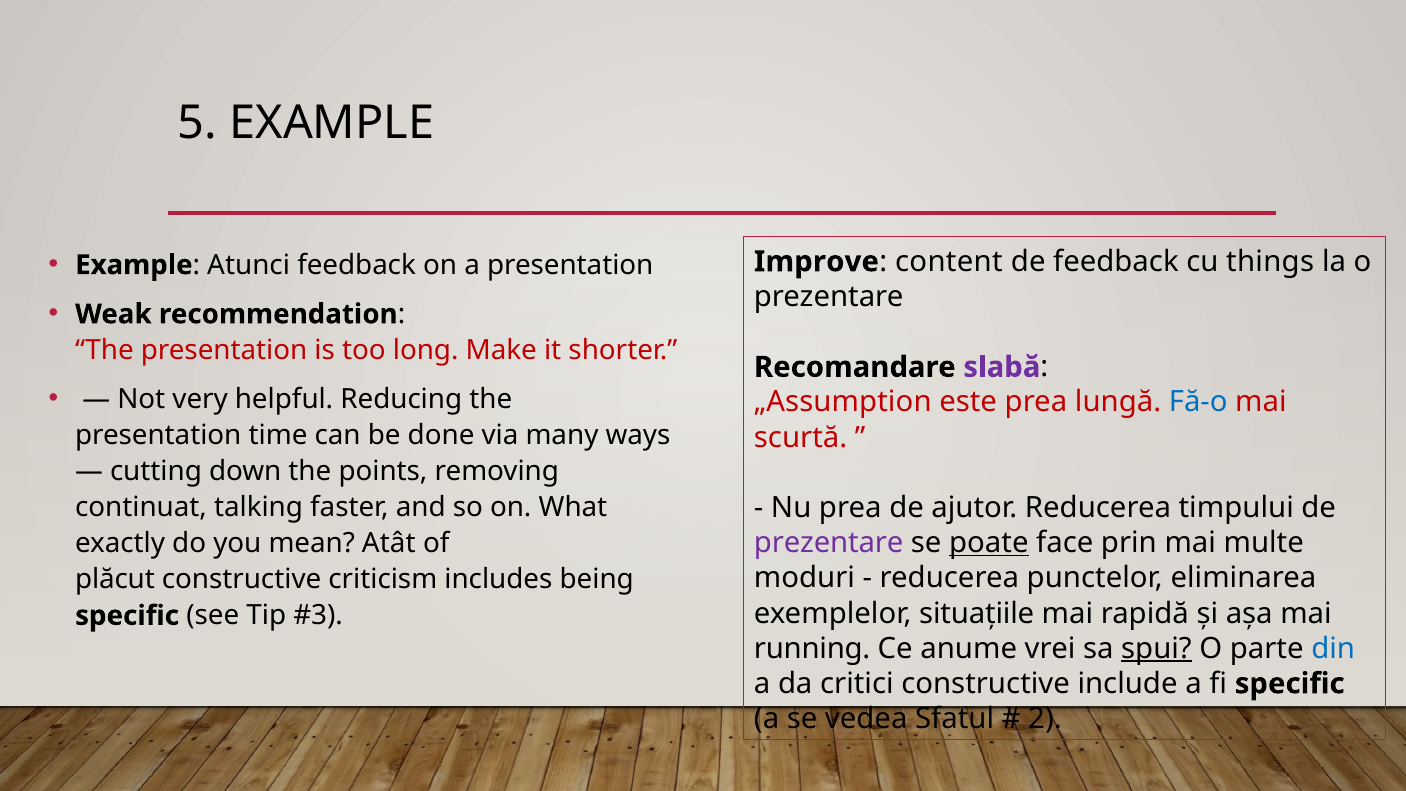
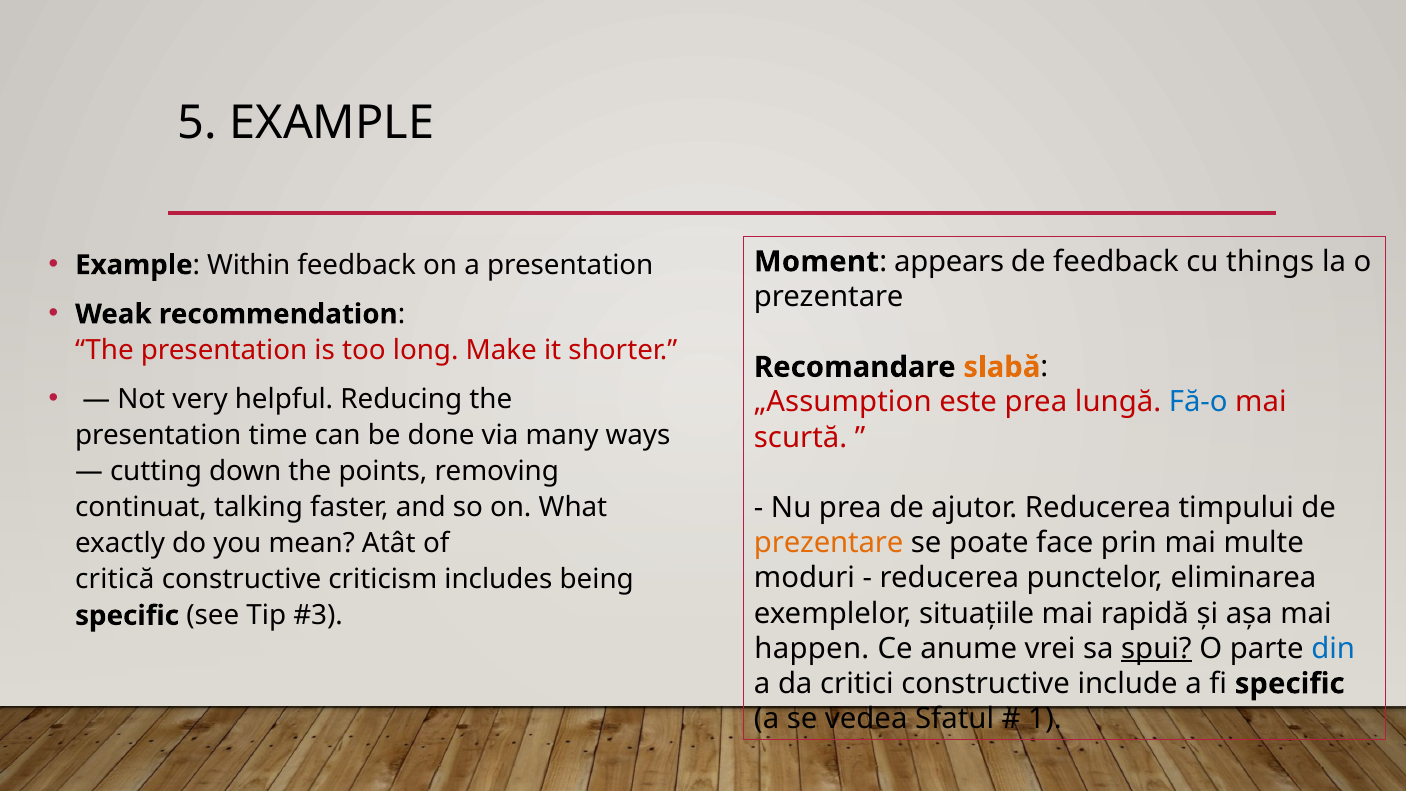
Atunci: Atunci -> Within (249, 265)
Improve: Improve -> Moment (816, 262)
content: content -> appears (949, 262)
slabă colour: purple -> orange (1002, 367)
prezentare colour: purple -> orange (829, 543)
poate underline: present -> none (989, 543)
plăcut: plăcut -> critică (115, 580)
running: running -> happen (812, 648)
2: 2 -> 1 (1045, 719)
